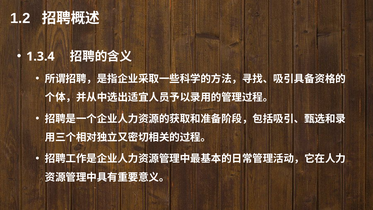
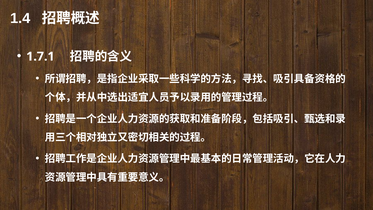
1.2: 1.2 -> 1.4 (20, 18)
1.3.4: 1.3.4 -> 1.7.1 (40, 56)
